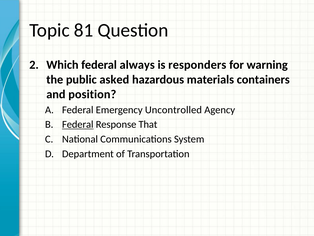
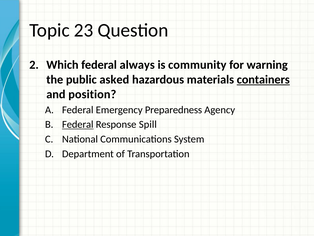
81: 81 -> 23 (84, 30)
responders: responders -> community (197, 65)
containers underline: none -> present (263, 79)
Uncontrolled: Uncontrolled -> Preparedness (174, 110)
That: That -> Spill (148, 124)
